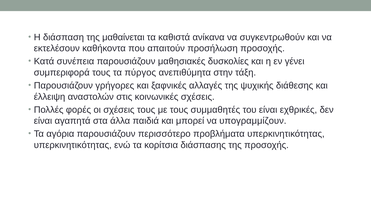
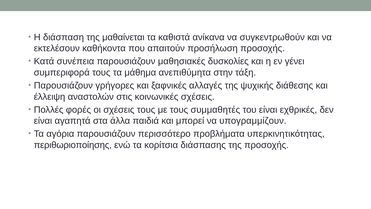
πύργος: πύργος -> μάθημα (140, 72)
υπερκινητικότητας: υπερκινητικότητας -> περιθωριοποίησης (73, 145)
